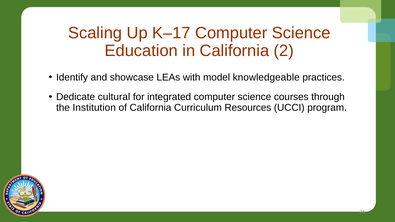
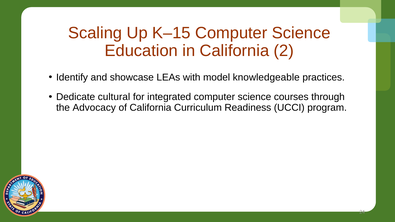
K–17: K–17 -> K–15 (171, 33)
Institution: Institution -> Advocacy (94, 108)
Resources: Resources -> Readiness (248, 108)
